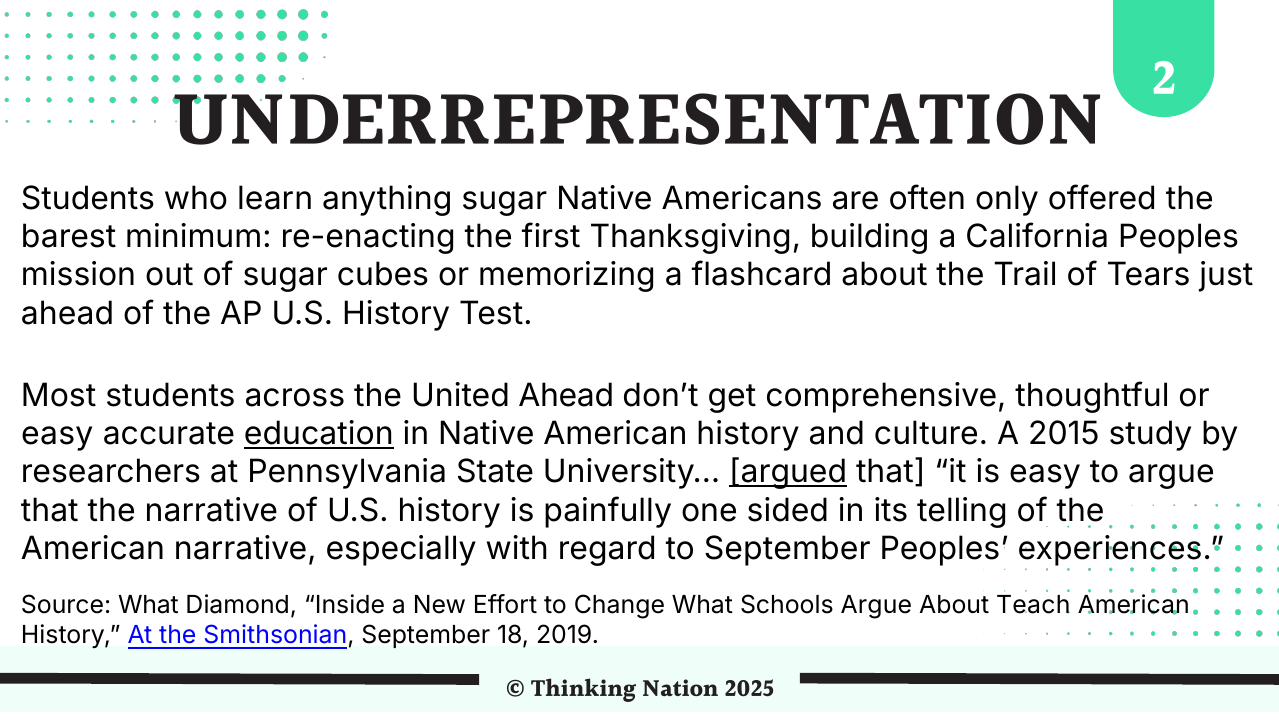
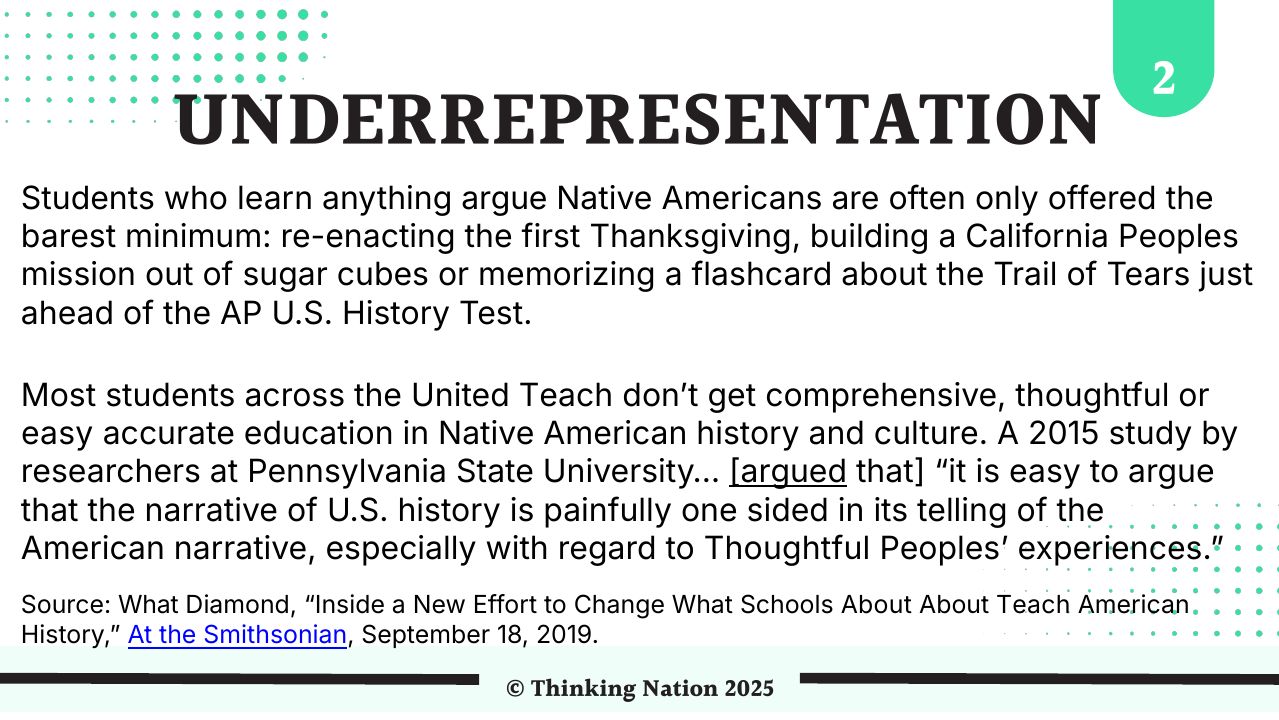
anything sugar: sugar -> argue (505, 198)
United Ahead: Ahead -> Teach (566, 395)
education underline: present -> none (319, 434)
to September: September -> Thoughtful (787, 549)
Schools Argue: Argue -> About (876, 605)
